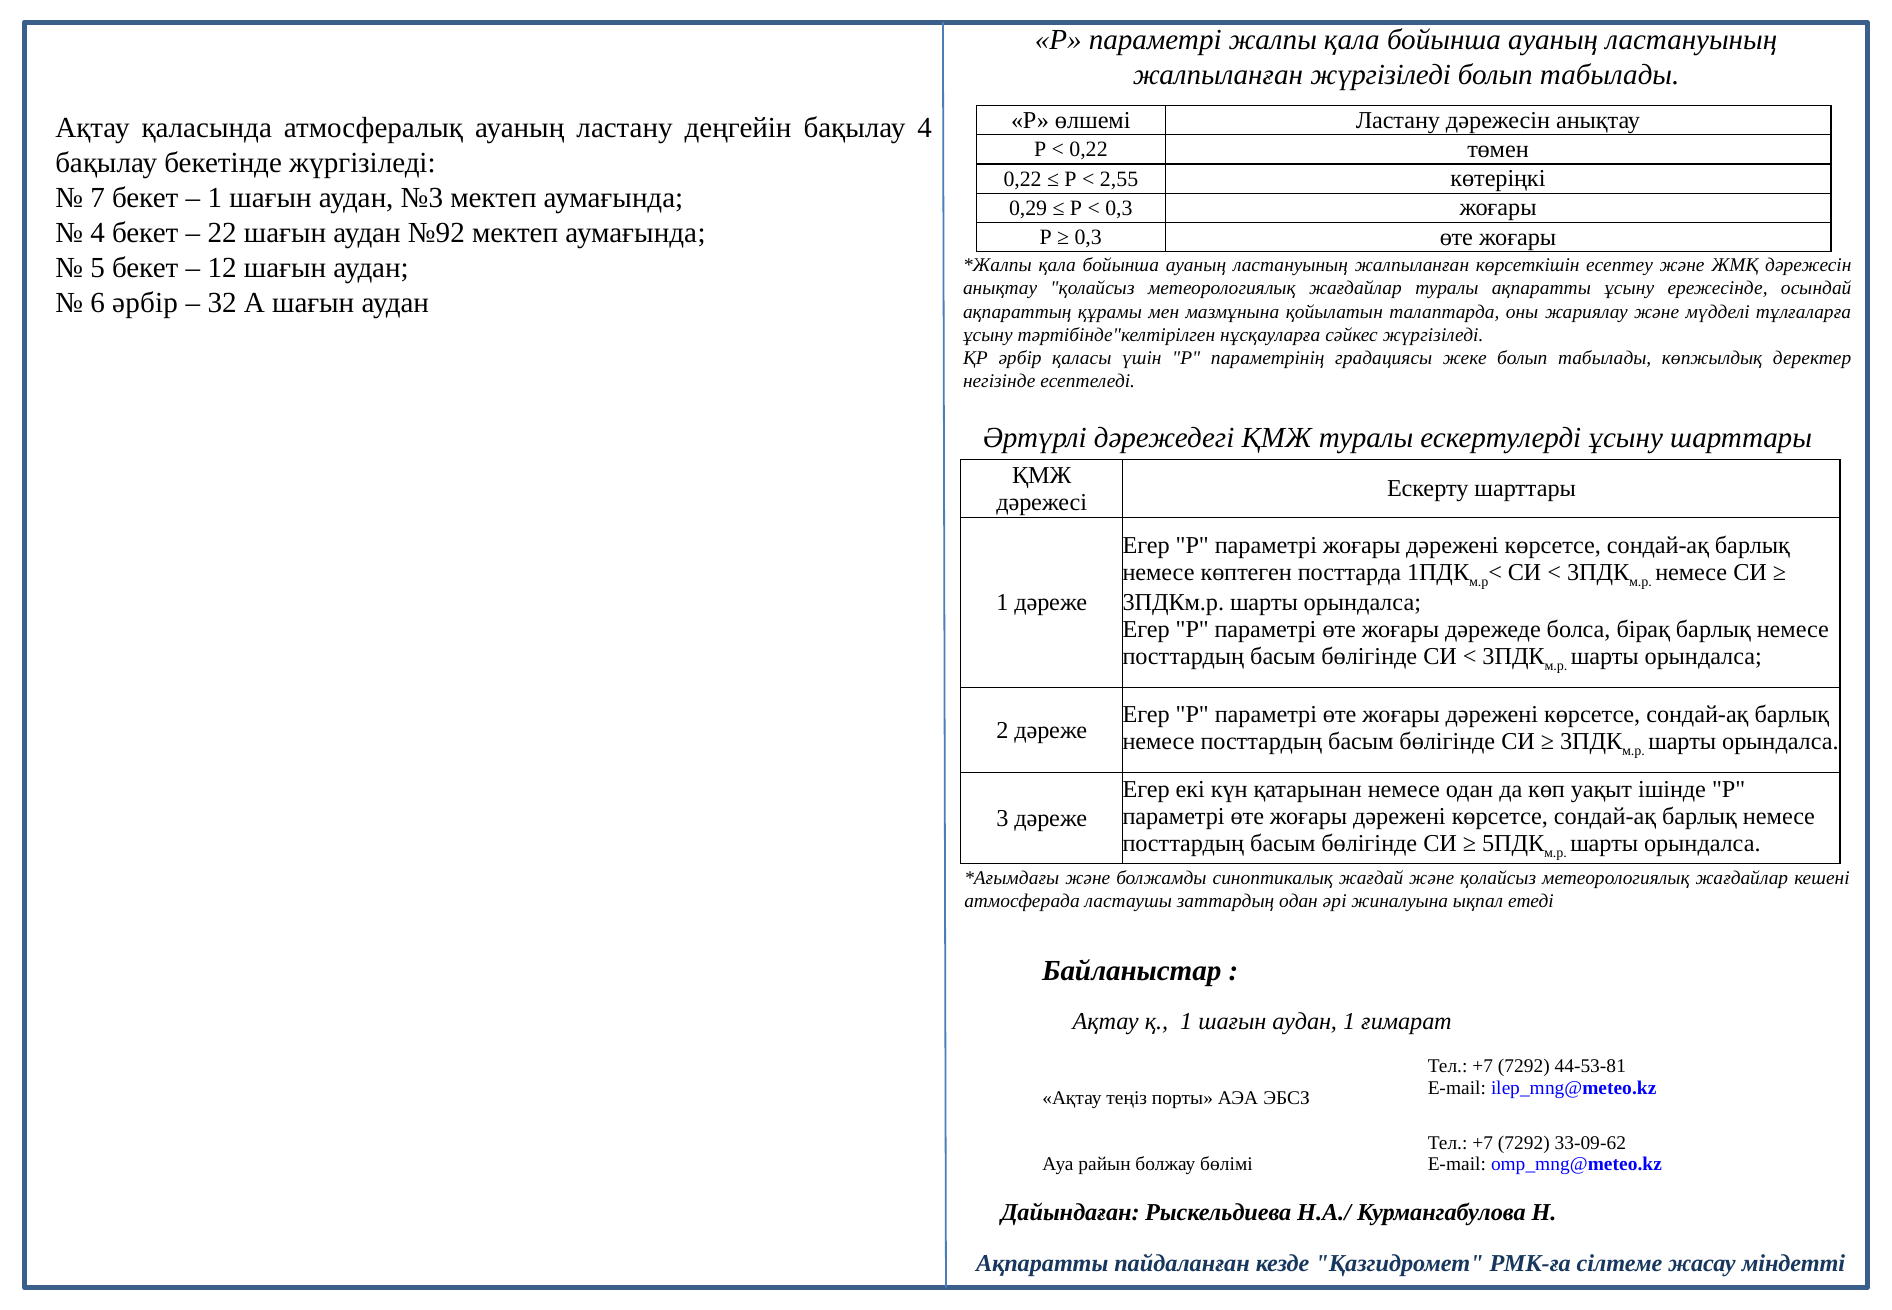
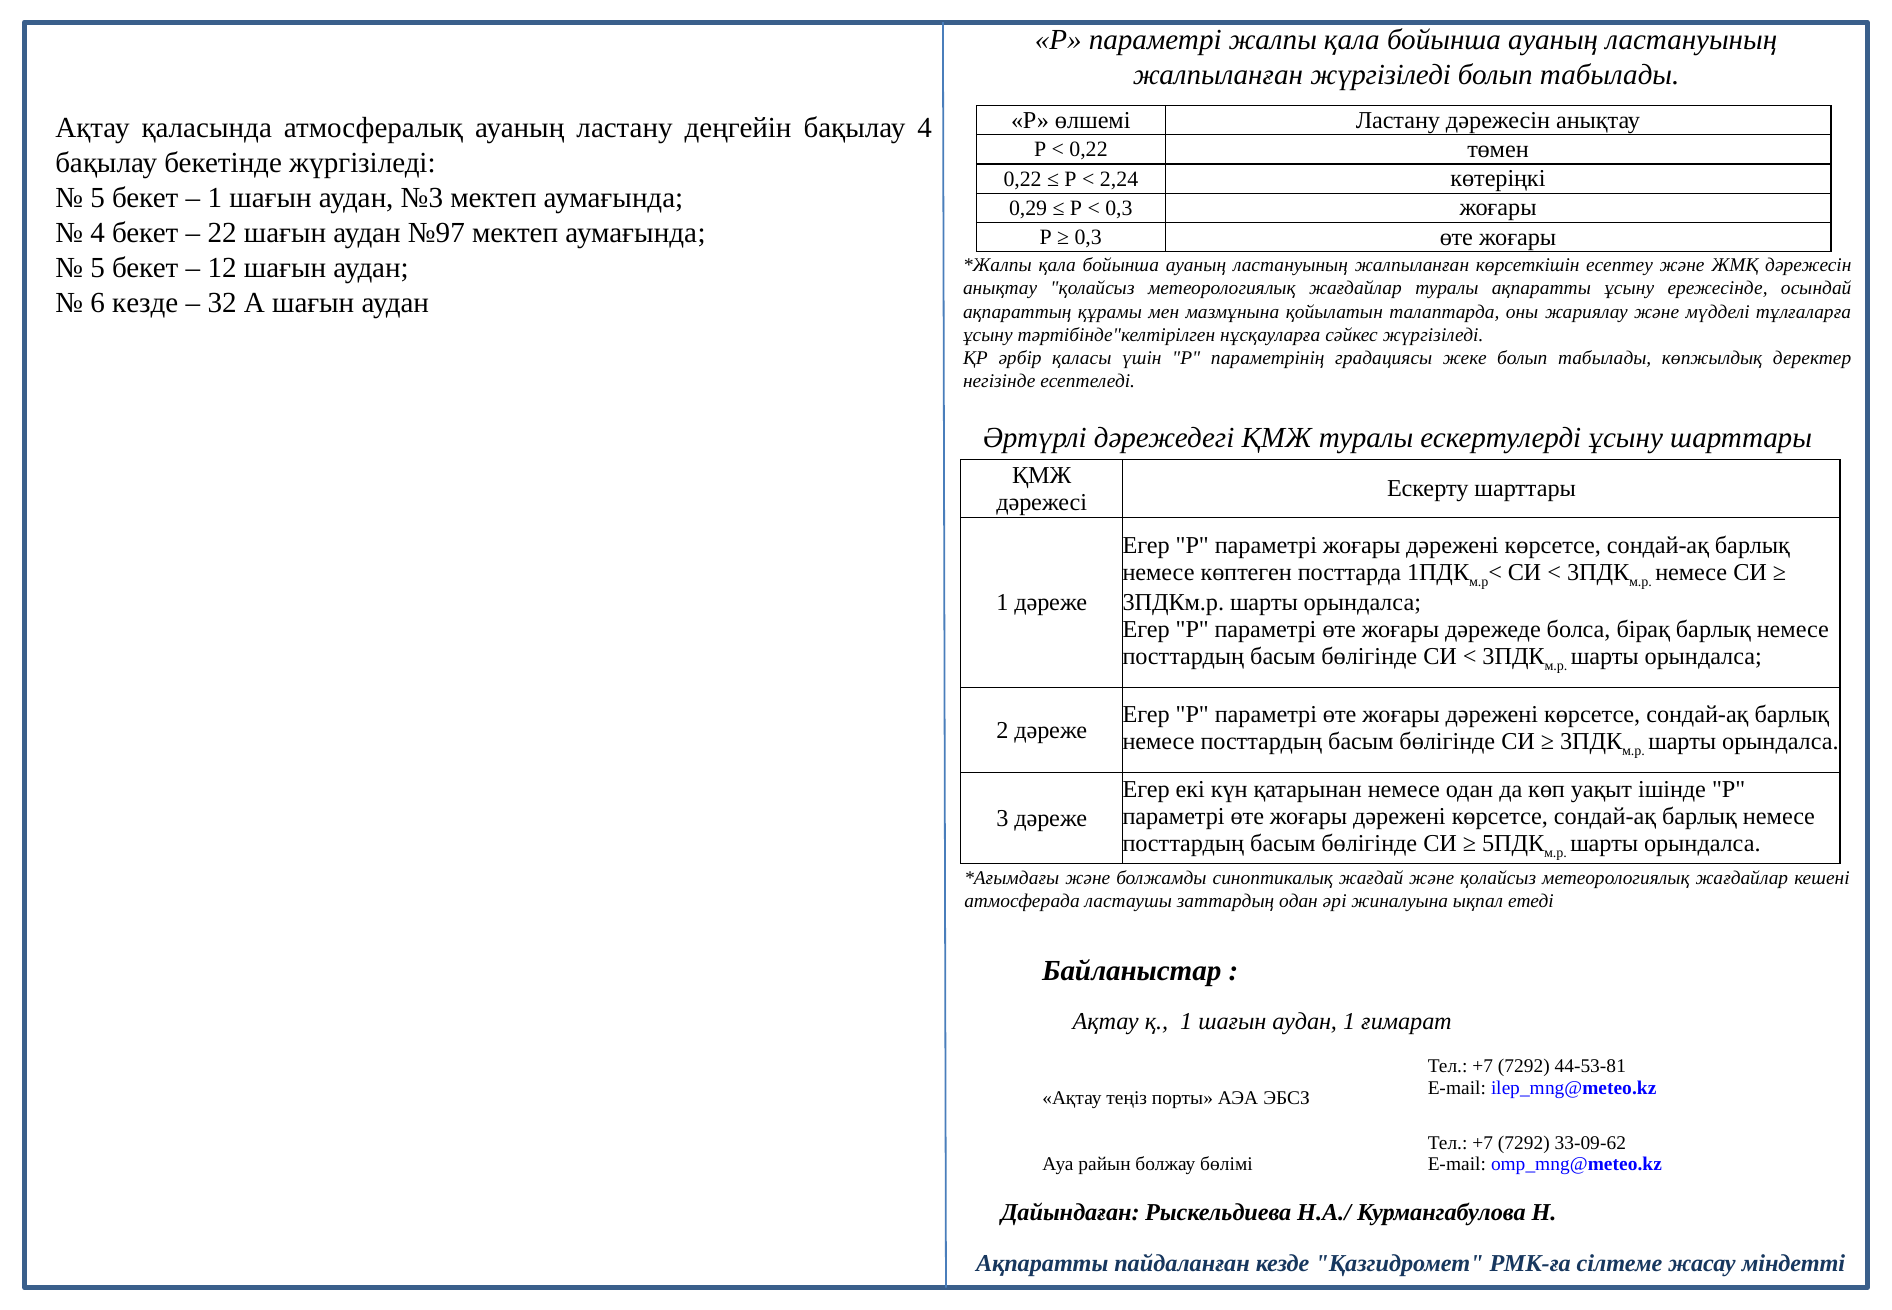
2,55: 2,55 -> 2,24 (1119, 179)
7: 7 -> 5 (98, 198)
№92: №92 -> №97 (436, 233)
6 әрбір: әрбір -> кезде (145, 303)
